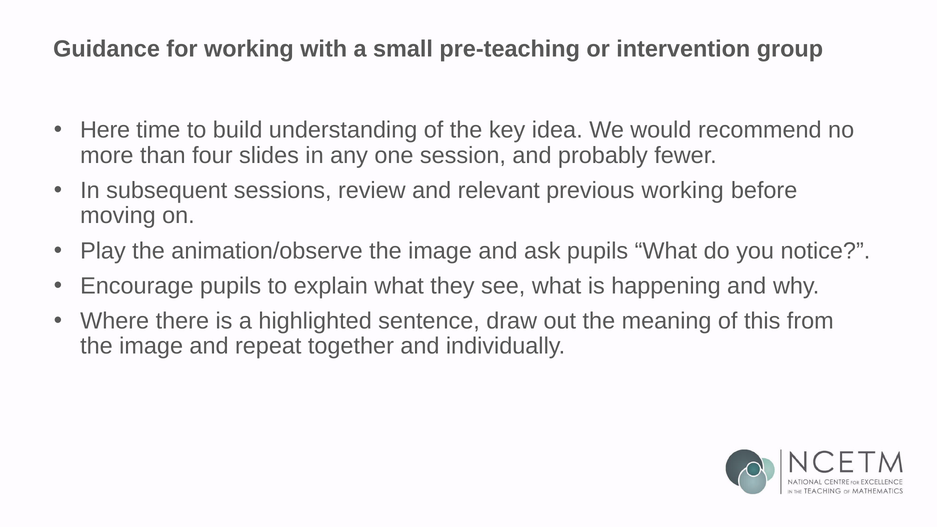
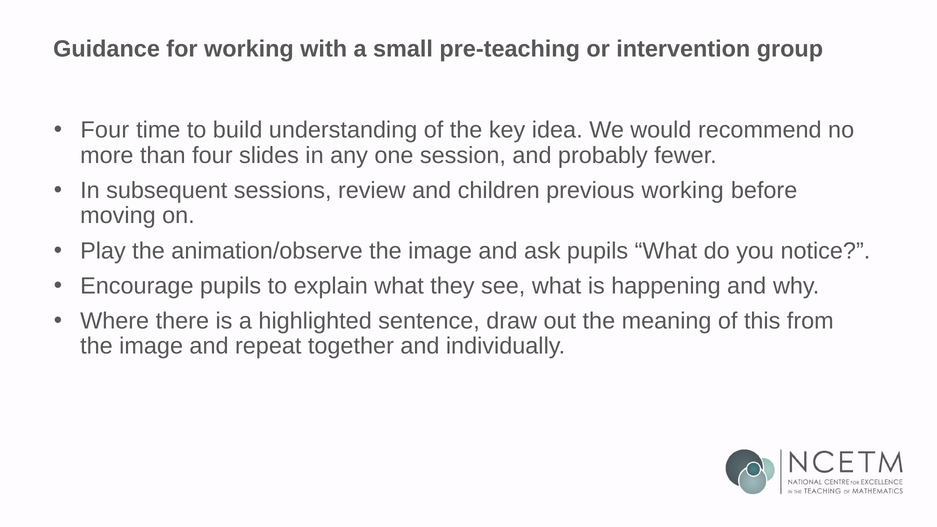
Here: Here -> Four (105, 130)
relevant: relevant -> children (499, 190)
